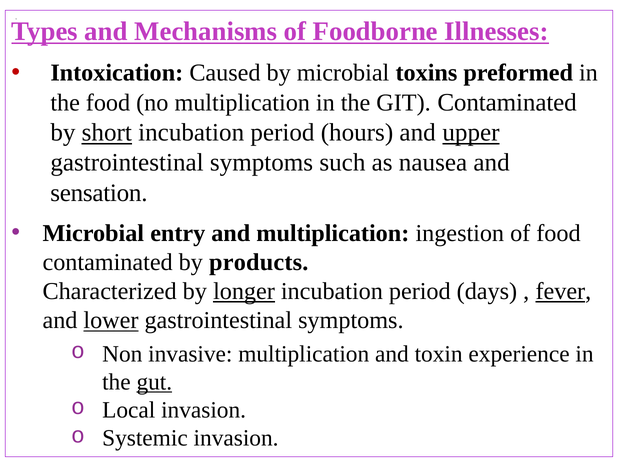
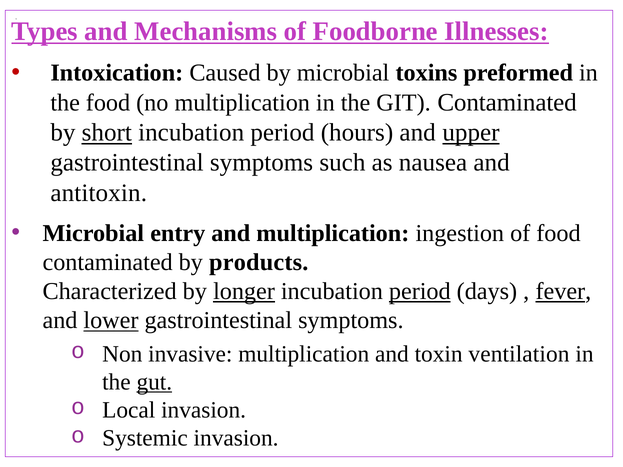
sensation: sensation -> antitoxin (99, 193)
period underline: none -> present (420, 291)
experience: experience -> ventilation (519, 354)
